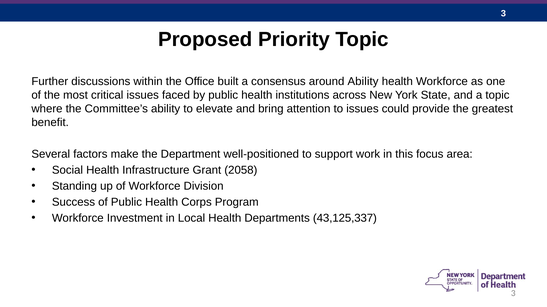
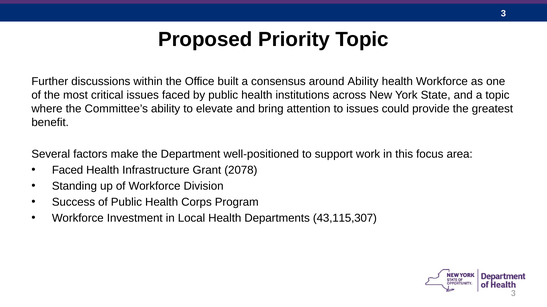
Social: Social -> Faced (68, 171)
2058: 2058 -> 2078 (241, 171)
43,125,337: 43,125,337 -> 43,115,307 (345, 218)
